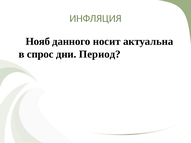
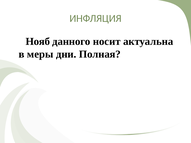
спрос: спрос -> меры (40, 54)
Период: Период -> Полная (100, 54)
